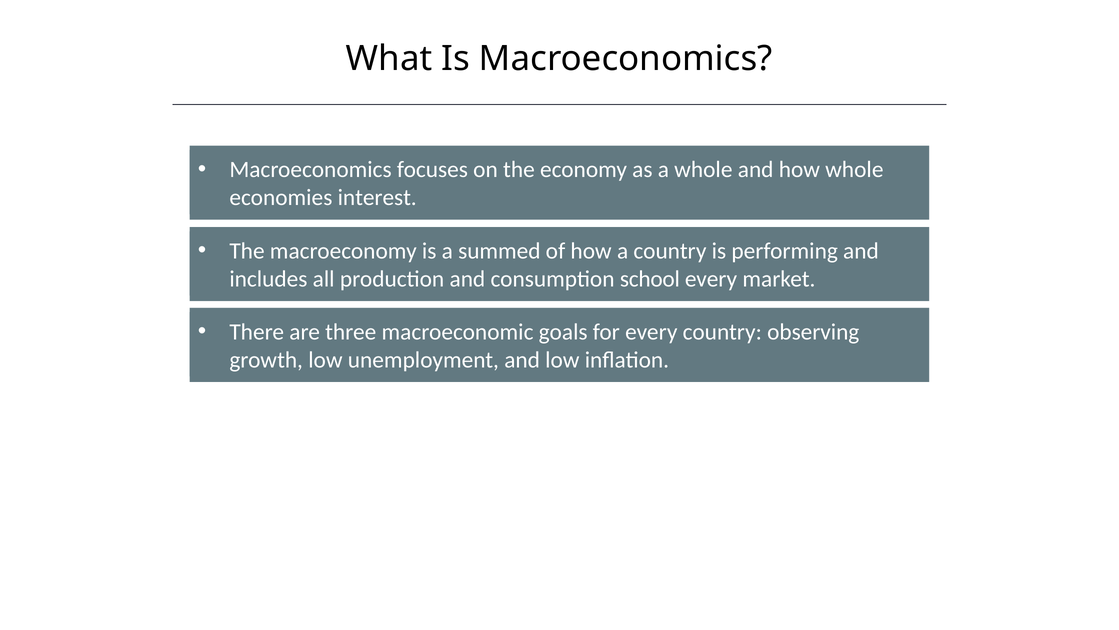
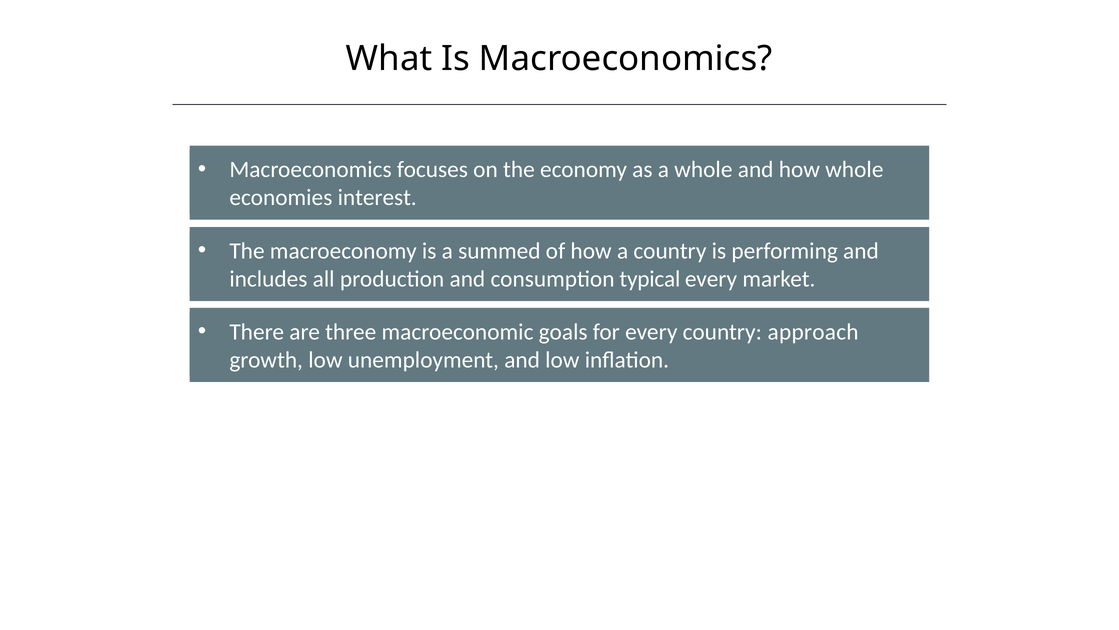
school: school -> typical (650, 279)
observing: observing -> approach (813, 332)
